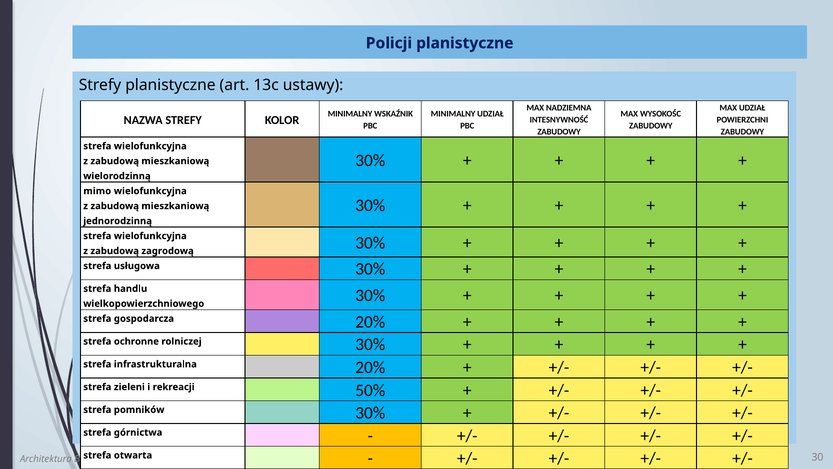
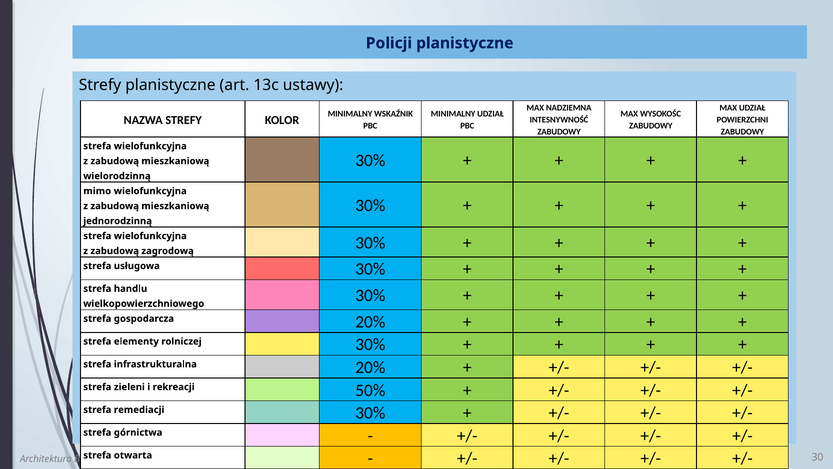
ochronne: ochronne -> elementy (136, 341)
pomników: pomników -> remediacji (139, 409)
